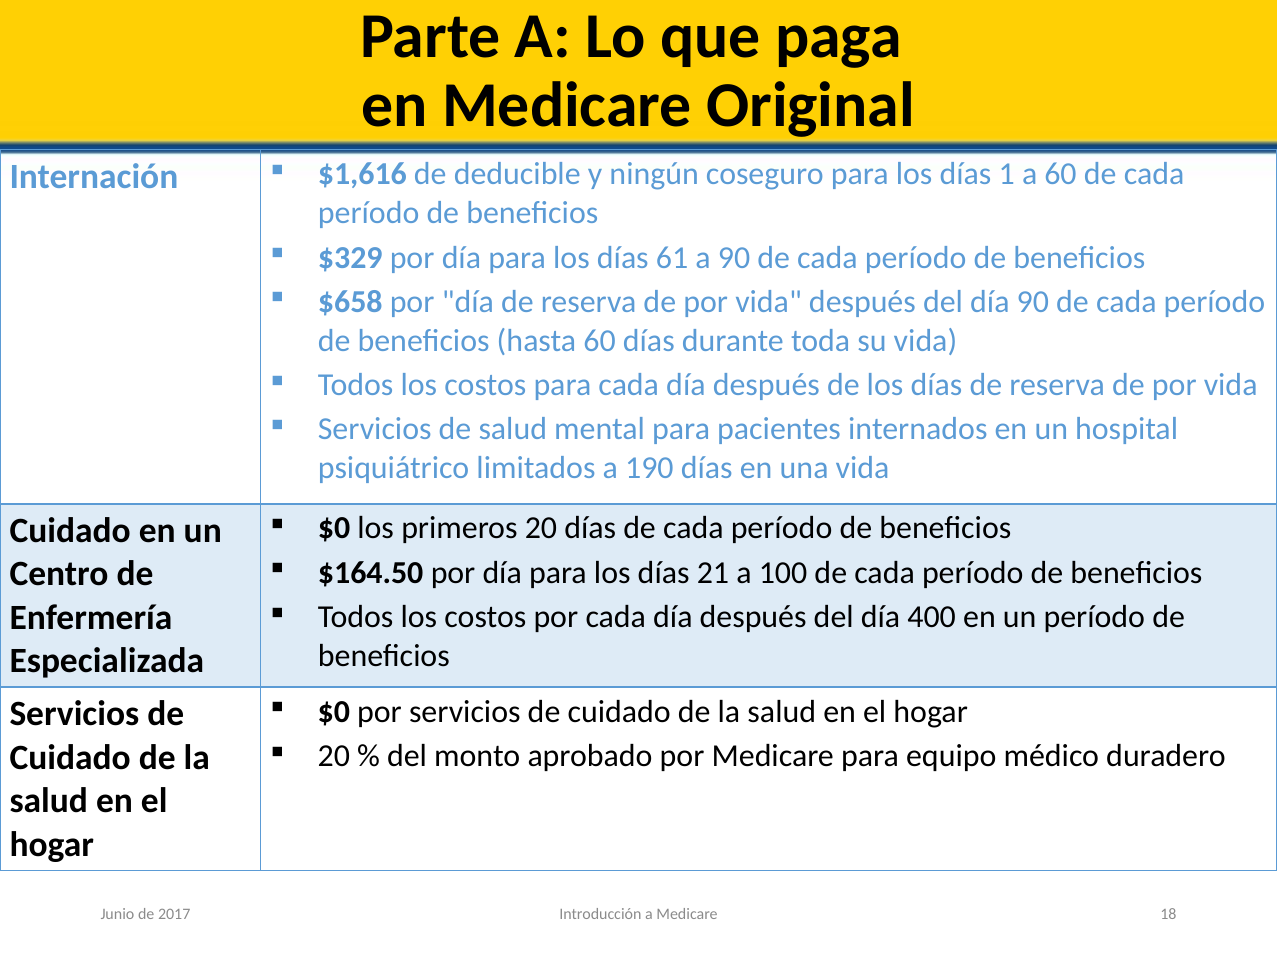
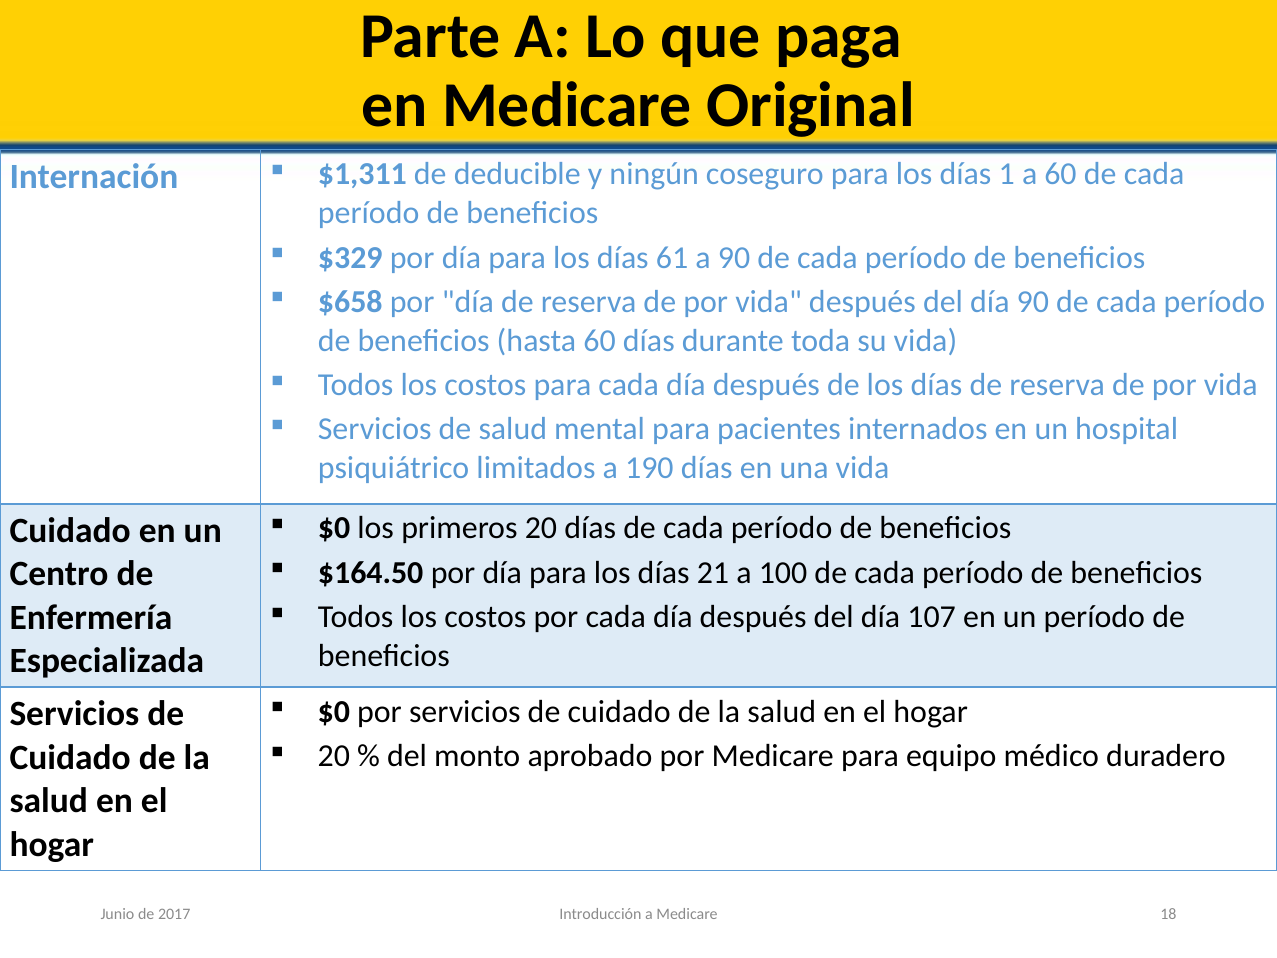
$1,616: $1,616 -> $1,311 (362, 174)
400: 400 -> 107 (932, 617)
